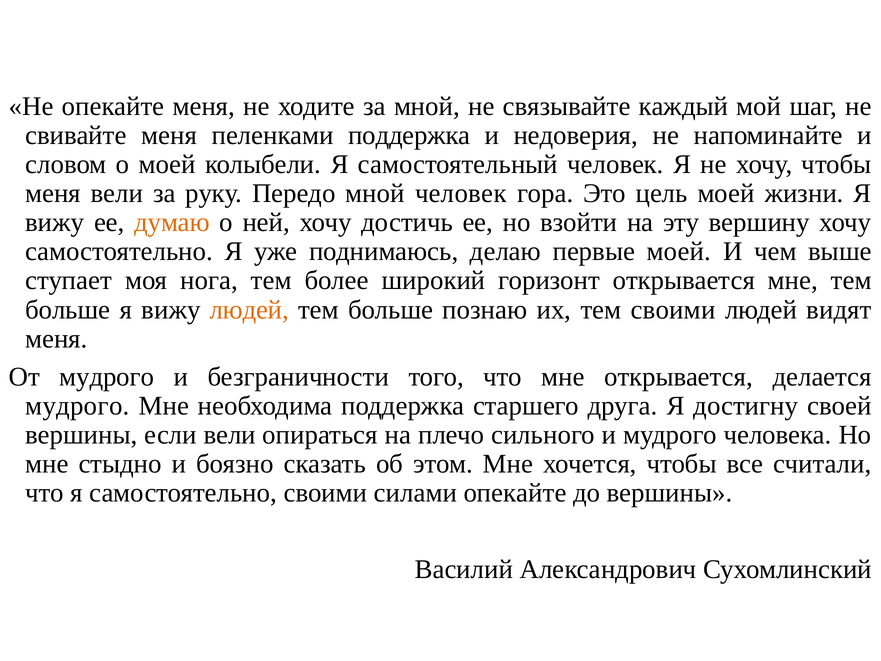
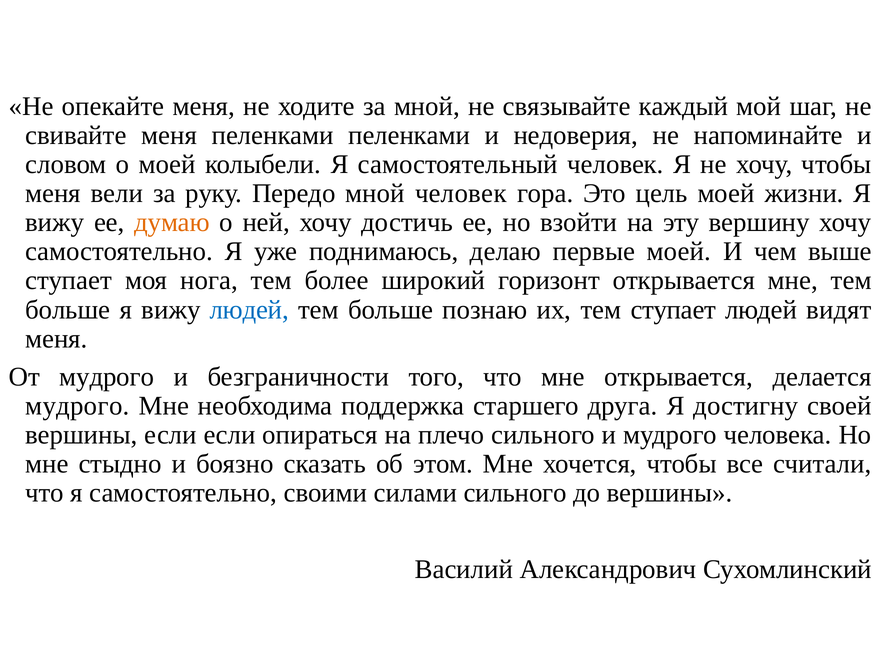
пеленками поддержка: поддержка -> пеленками (409, 135)
людей colour: orange -> blue (249, 310)
тем своими: своими -> ступает (673, 310)
если вели: вели -> если (230, 435)
силами опекайте: опекайте -> сильного (515, 493)
